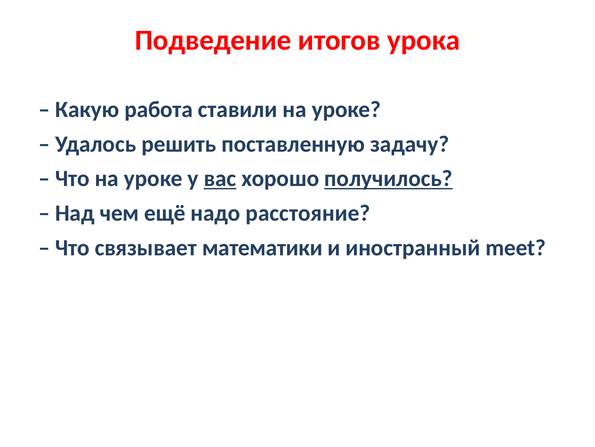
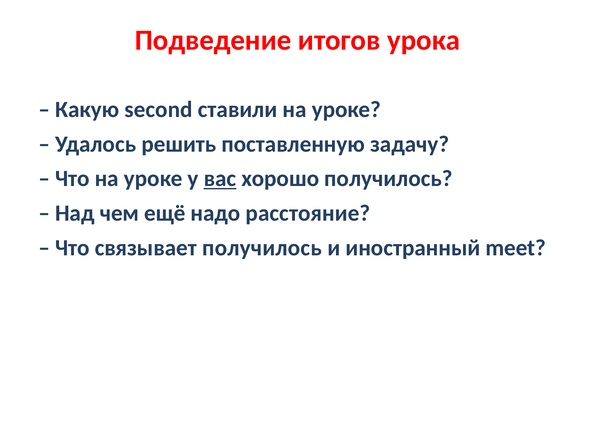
работа: работа -> second (159, 109)
получилось underline: present -> none (388, 178)
связывает математики: математики -> получилось (262, 247)
